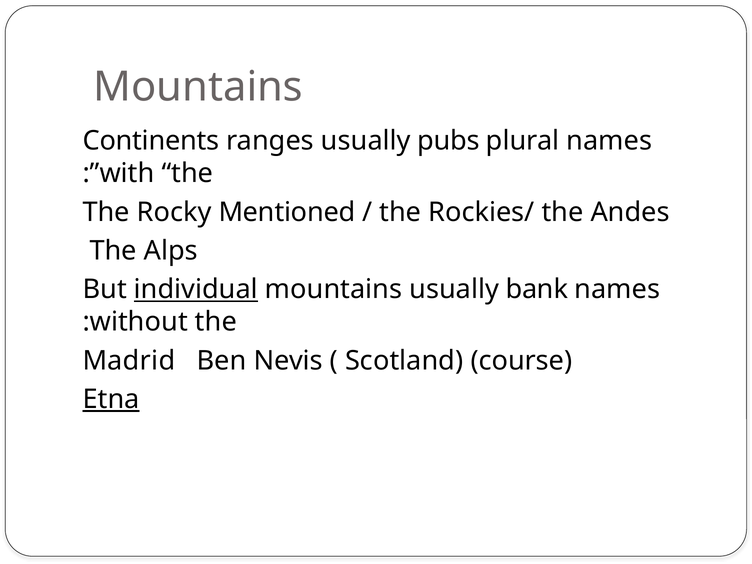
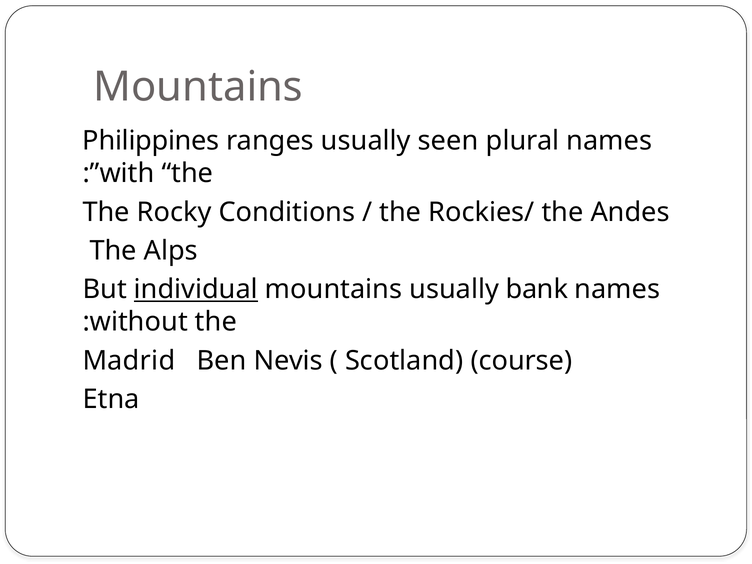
Continents: Continents -> Philippines (151, 141)
pubs: pubs -> seen (448, 141)
Mentioned: Mentioned -> Conditions (287, 212)
Etna underline: present -> none (111, 399)
